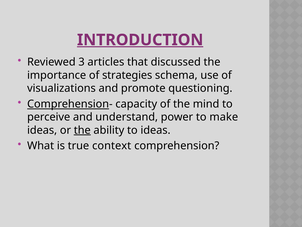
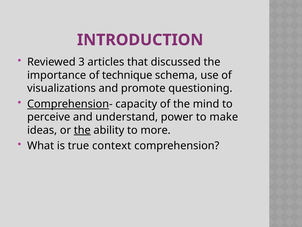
INTRODUCTION underline: present -> none (140, 40)
strategies: strategies -> technique (127, 75)
to ideas: ideas -> more (156, 130)
